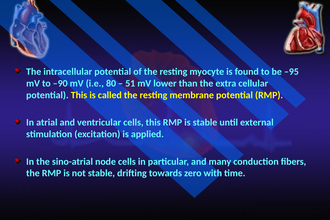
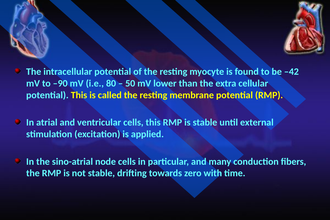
–95: –95 -> –42 (291, 72)
51: 51 -> 50 (130, 83)
